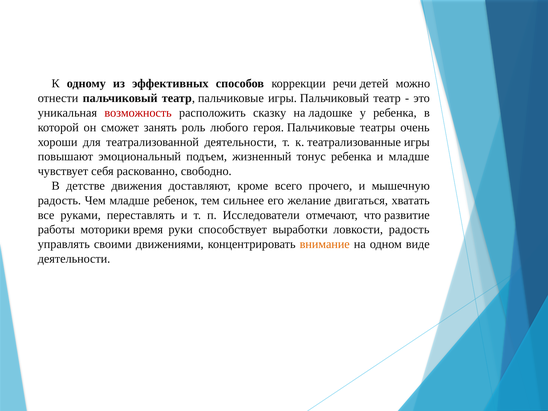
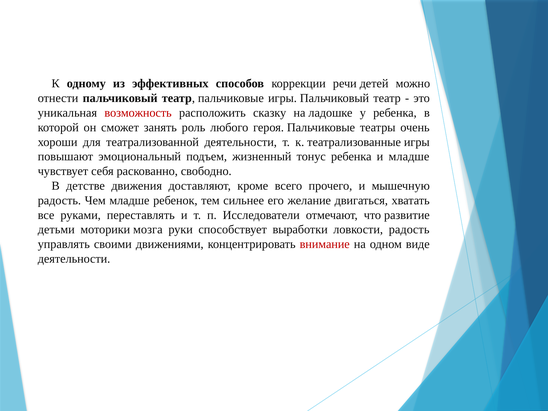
работы: работы -> детьми (56, 230)
время: время -> мозга (148, 230)
внимание colour: orange -> red (325, 244)
